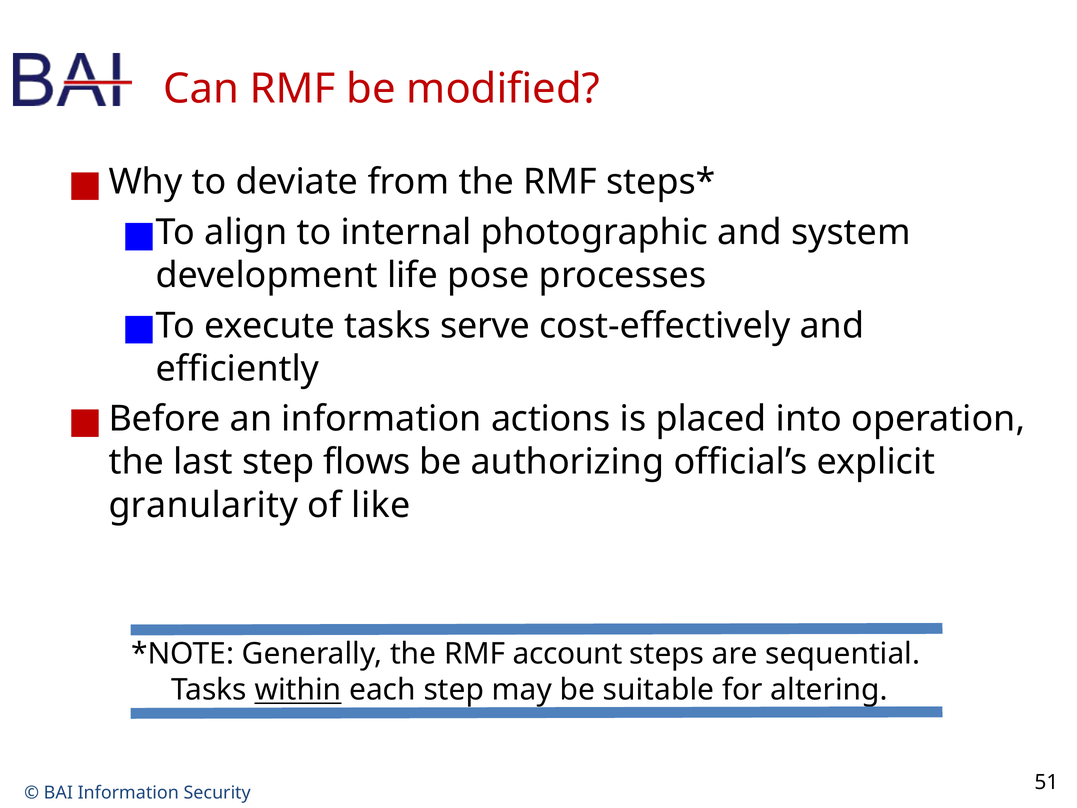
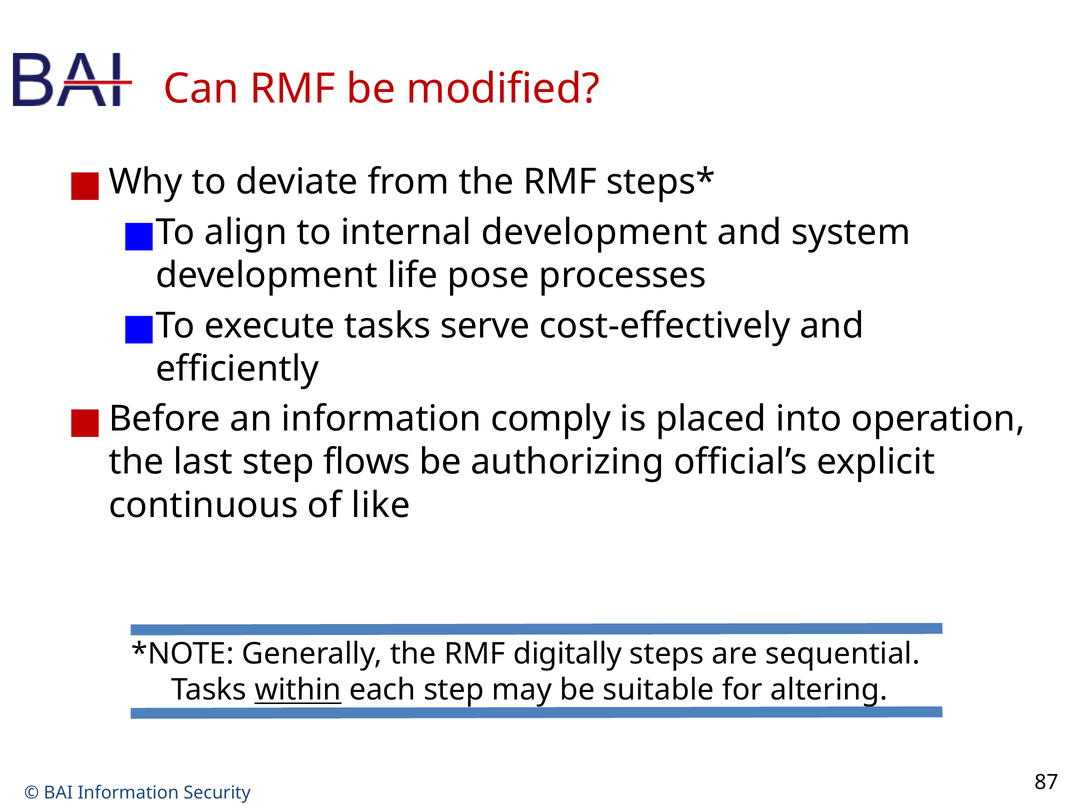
internal photographic: photographic -> development (594, 232)
actions: actions -> comply (551, 419)
granularity: granularity -> continuous (203, 505)
account: account -> digitally (568, 654)
51: 51 -> 87 (1046, 782)
